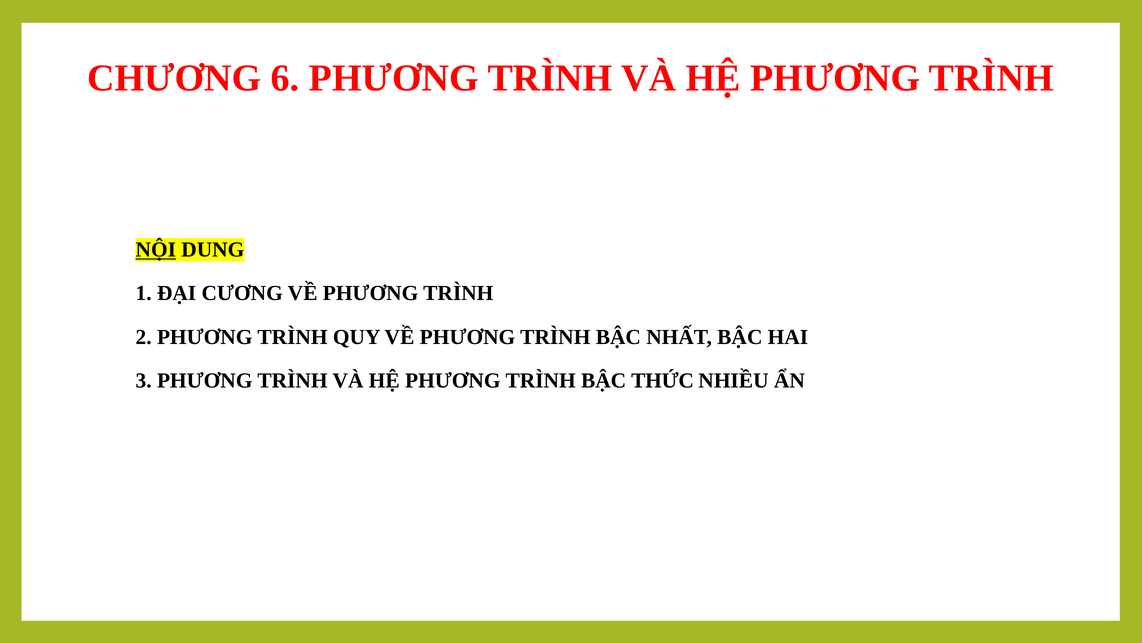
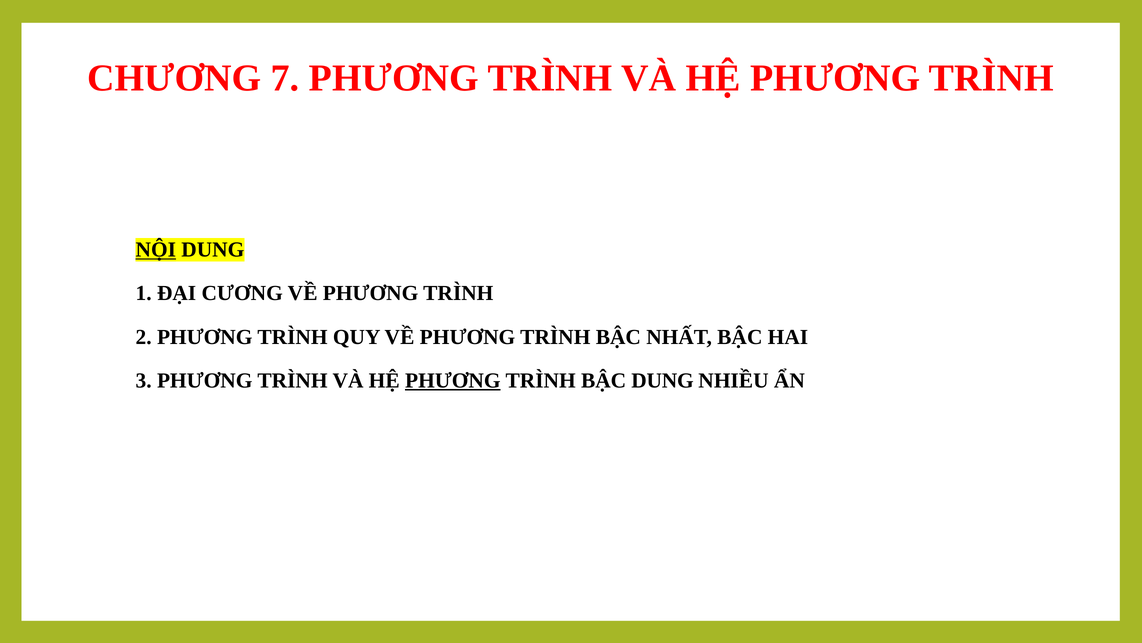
6: 6 -> 7 (285, 78)
PHƯƠNG underline: none -> present (453, 380)
BẬC THỨC: THỨC -> DUNG (663, 380)
